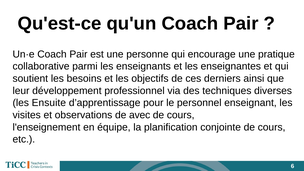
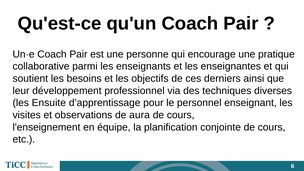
avec: avec -> aura (140, 115)
